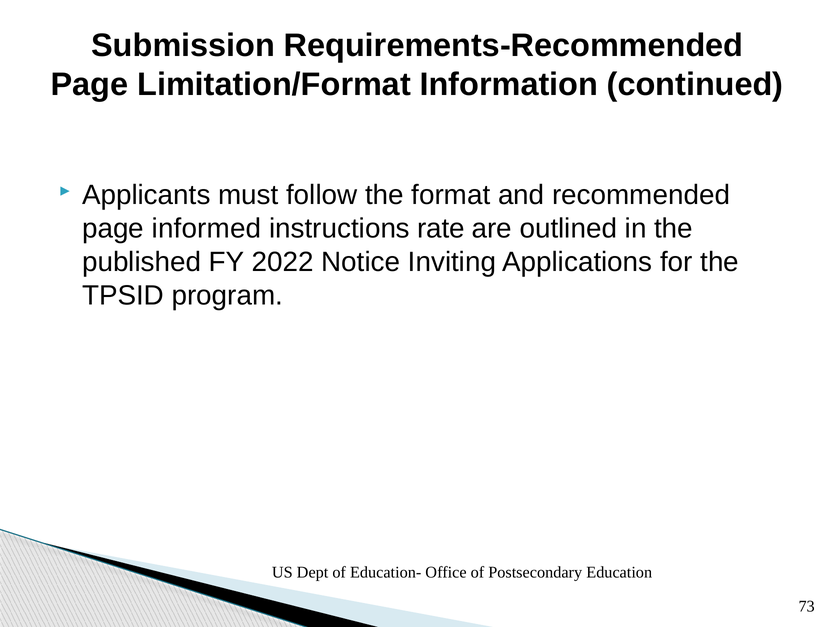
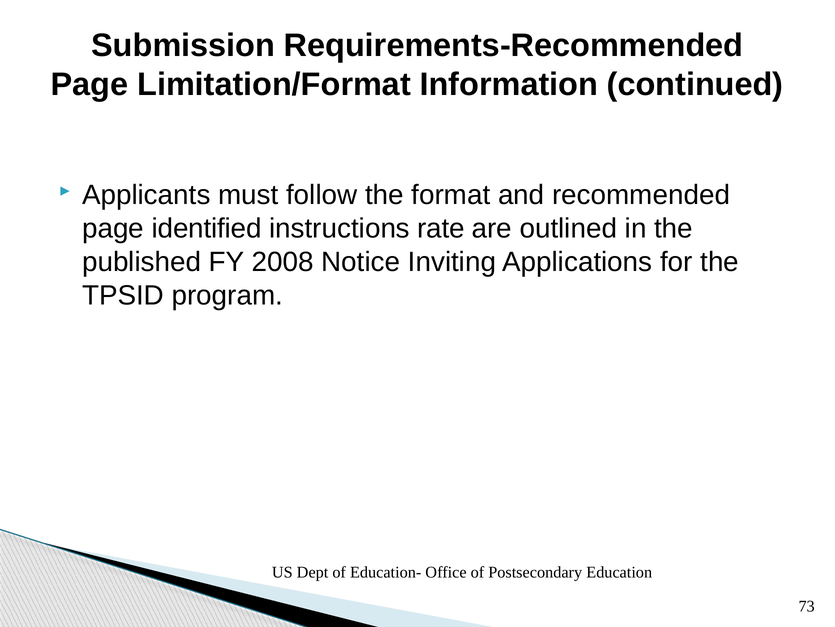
informed: informed -> identified (207, 228)
2022: 2022 -> 2008 (283, 262)
